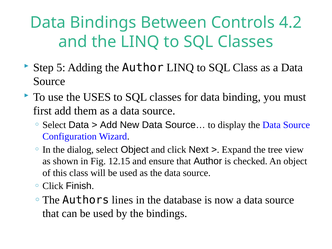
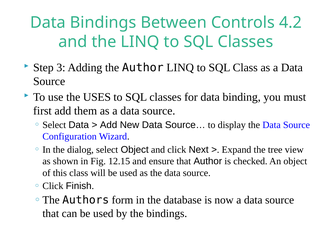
5: 5 -> 3 (61, 67)
lines: lines -> form (122, 200)
